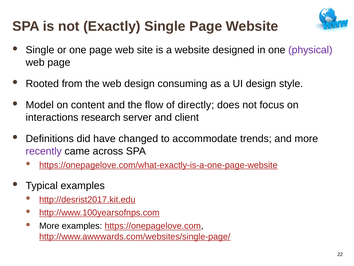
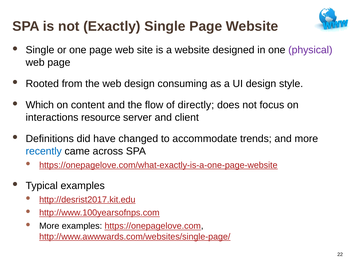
Model: Model -> Which (40, 105)
research: research -> resource (101, 117)
recently colour: purple -> blue (44, 151)
